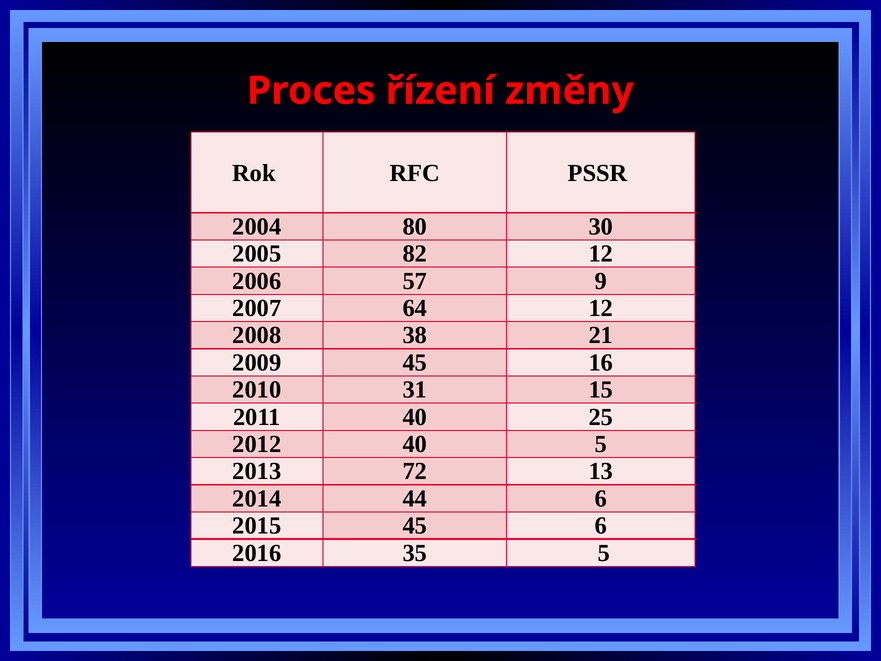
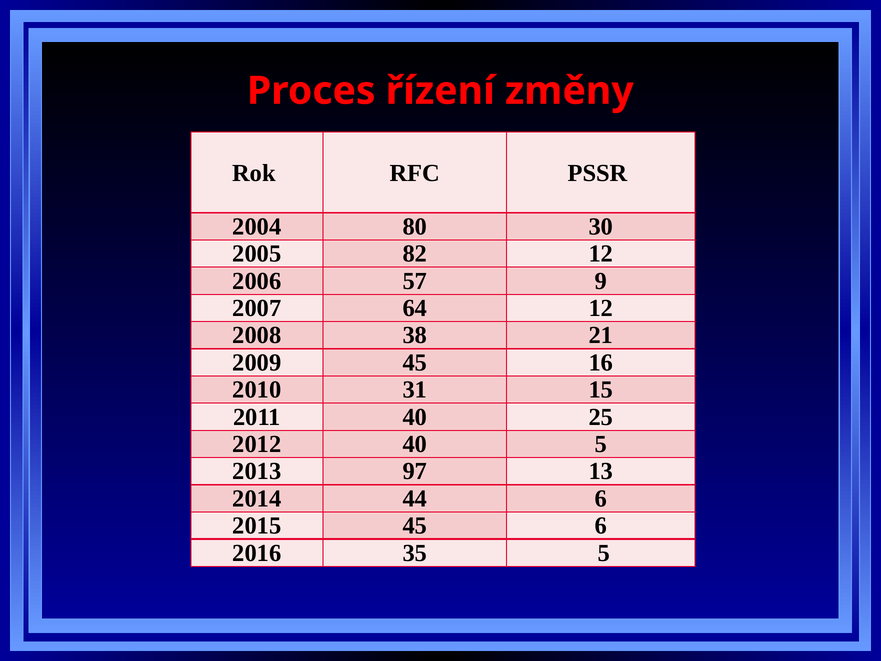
72: 72 -> 97 (415, 471)
